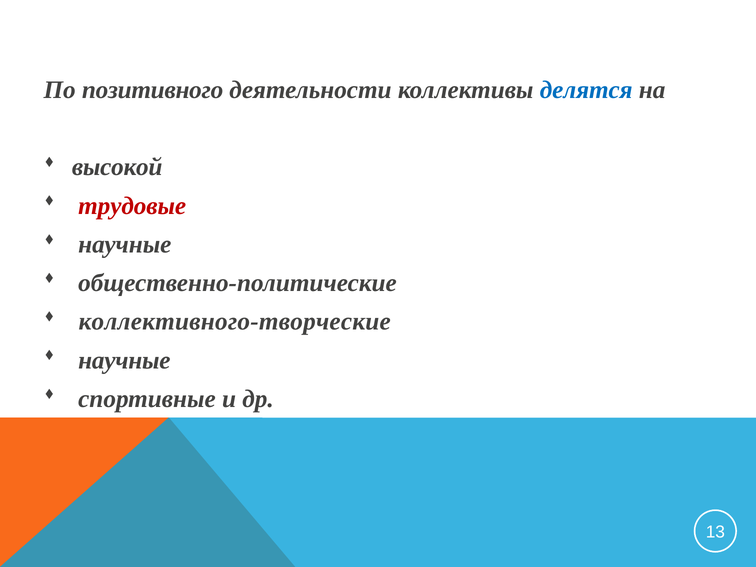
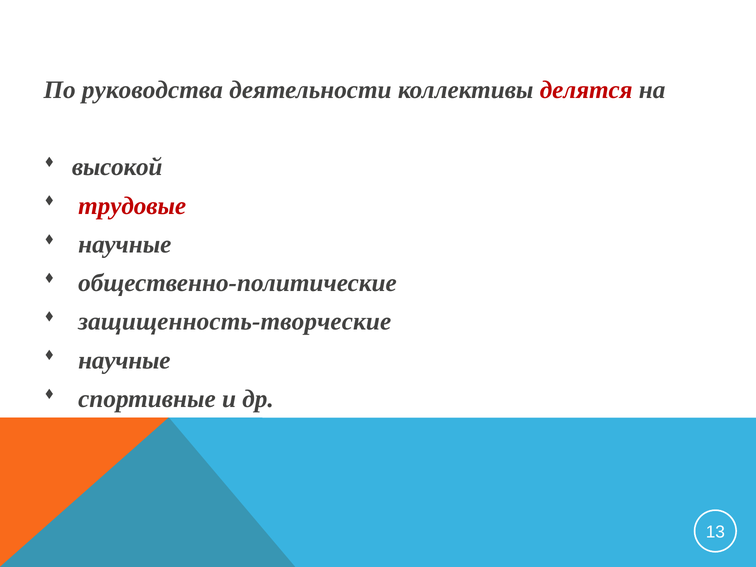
позитивного: позитивного -> руководства (152, 90)
делятся colour: blue -> red (586, 90)
коллективного-творческие: коллективного-творческие -> защищенность-творческие (235, 322)
